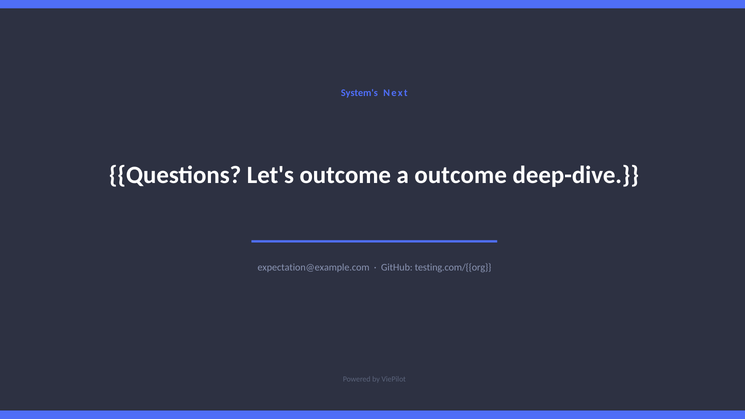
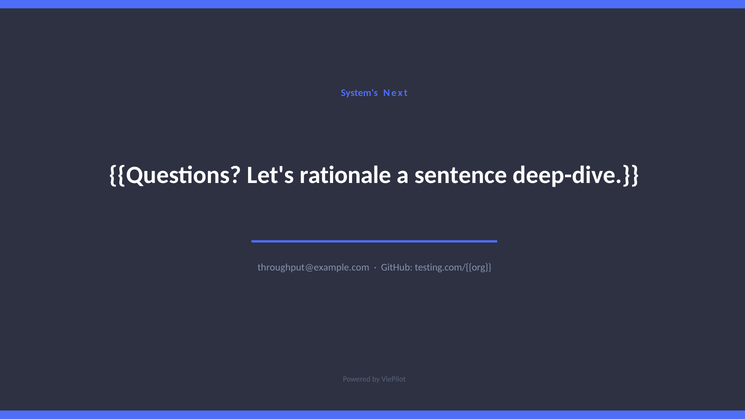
Let's outcome: outcome -> rationale (345, 175)
a outcome: outcome -> sentence (461, 175)
expectation@example.com: expectation@example.com -> throughput@example.com (313, 268)
